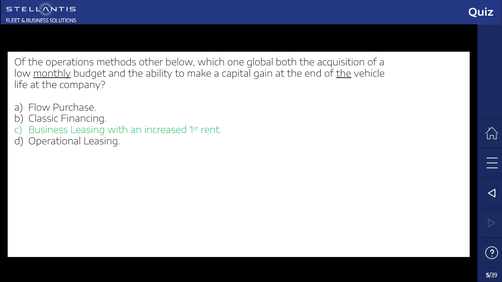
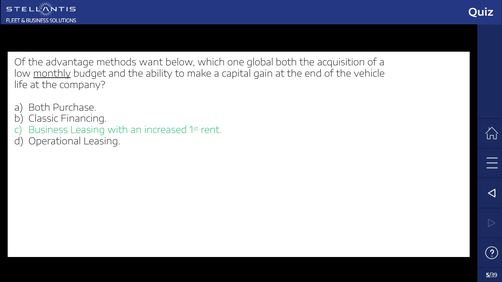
operations: operations -> advantage (70, 63)
other: other -> want (151, 63)
the underline: present -> none (344, 74)
a Flow: Flow -> Both (39, 108)
